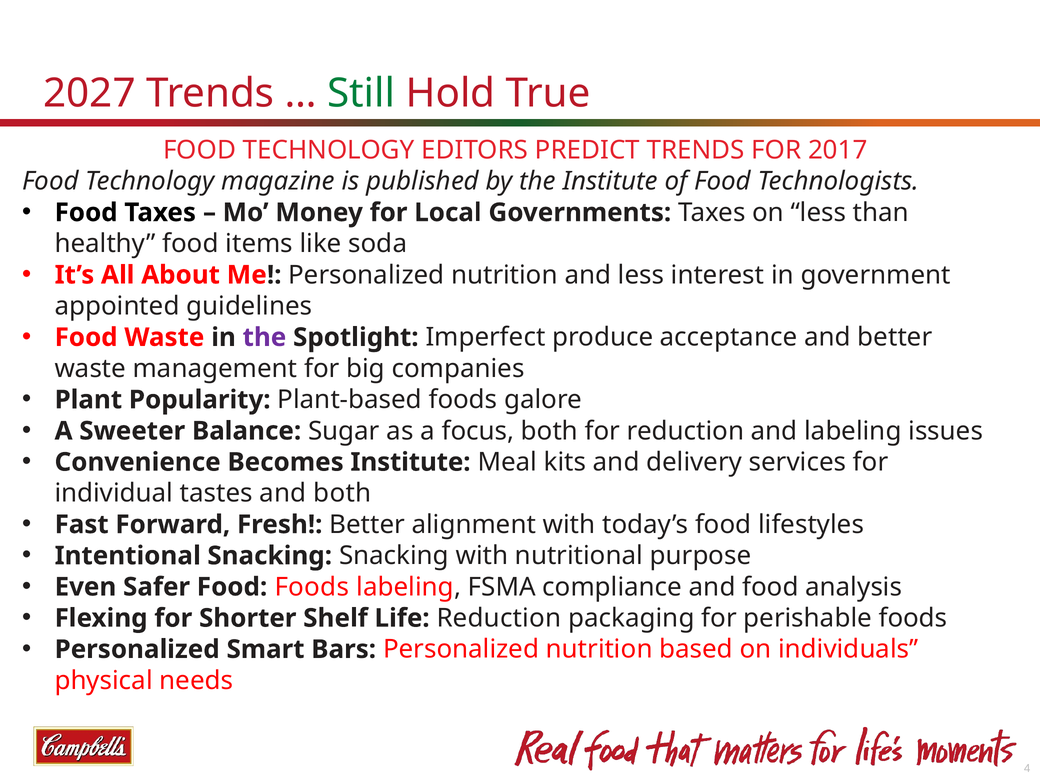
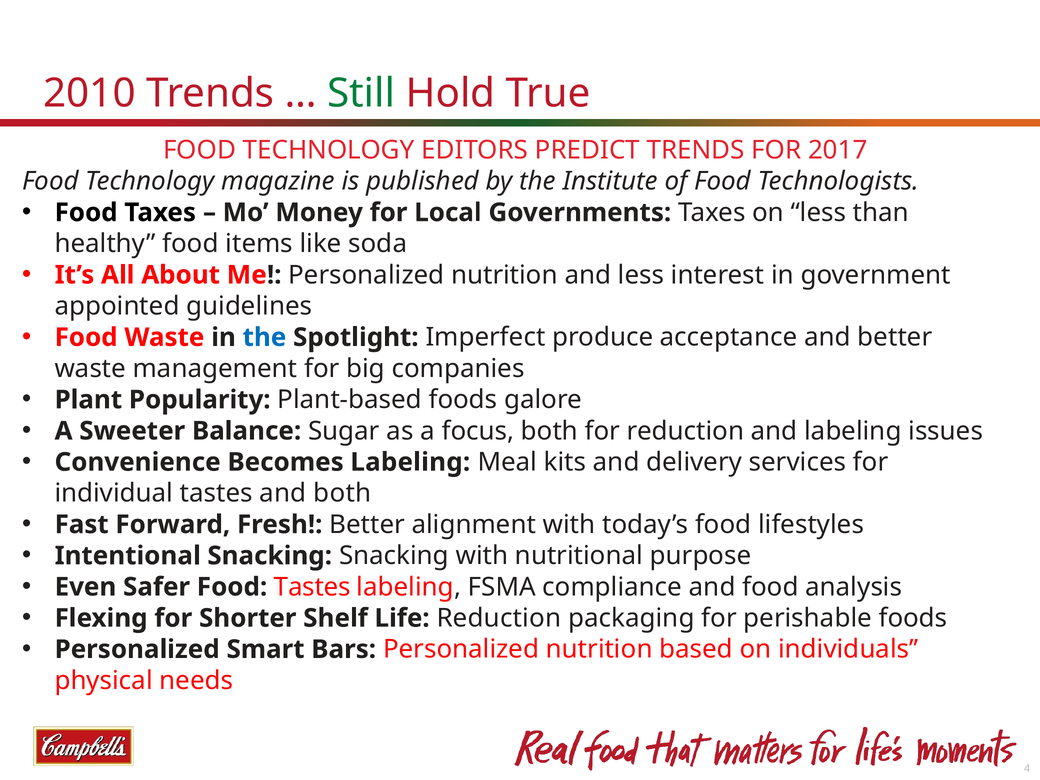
2027: 2027 -> 2010 (90, 93)
the colour: purple -> blue (264, 337)
Becomes Institute: Institute -> Labeling (410, 462)
Food Foods: Foods -> Tastes (312, 587)
